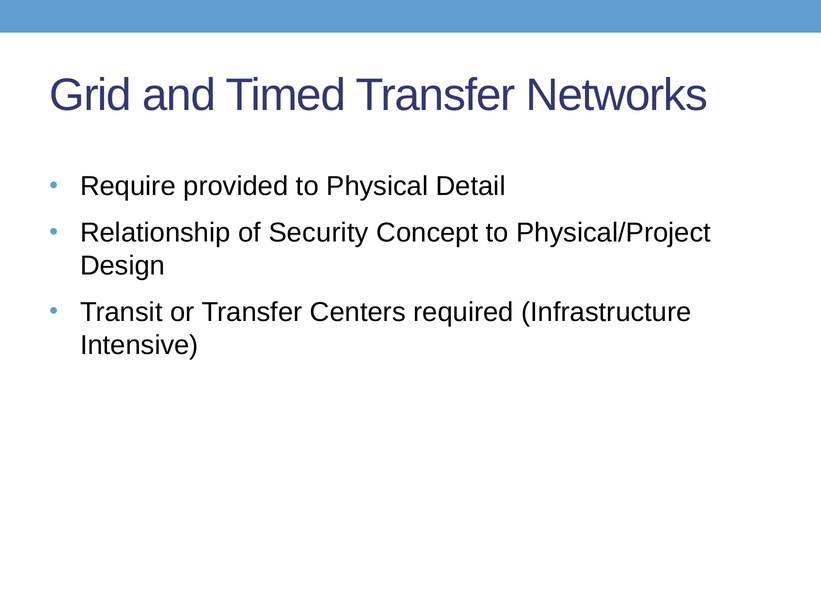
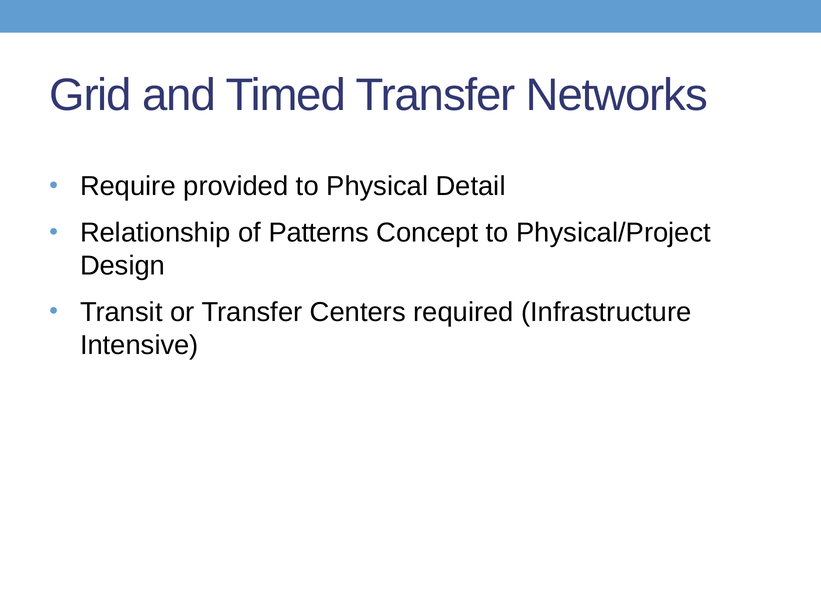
Security: Security -> Patterns (319, 233)
